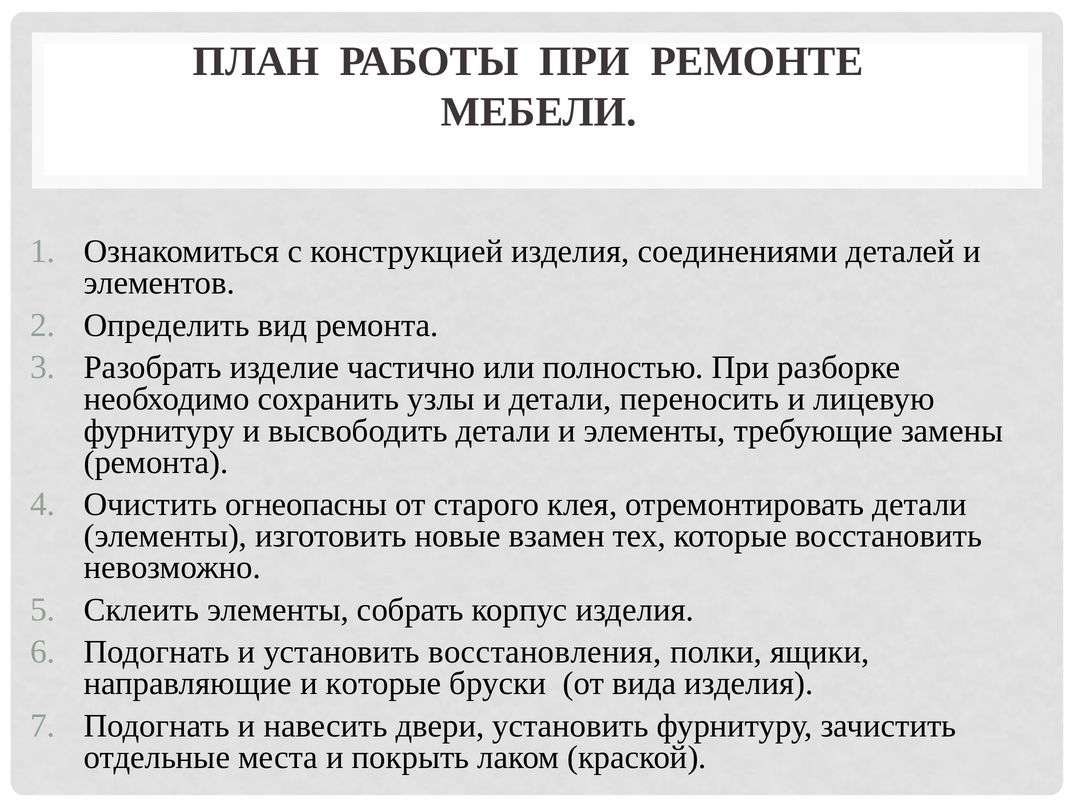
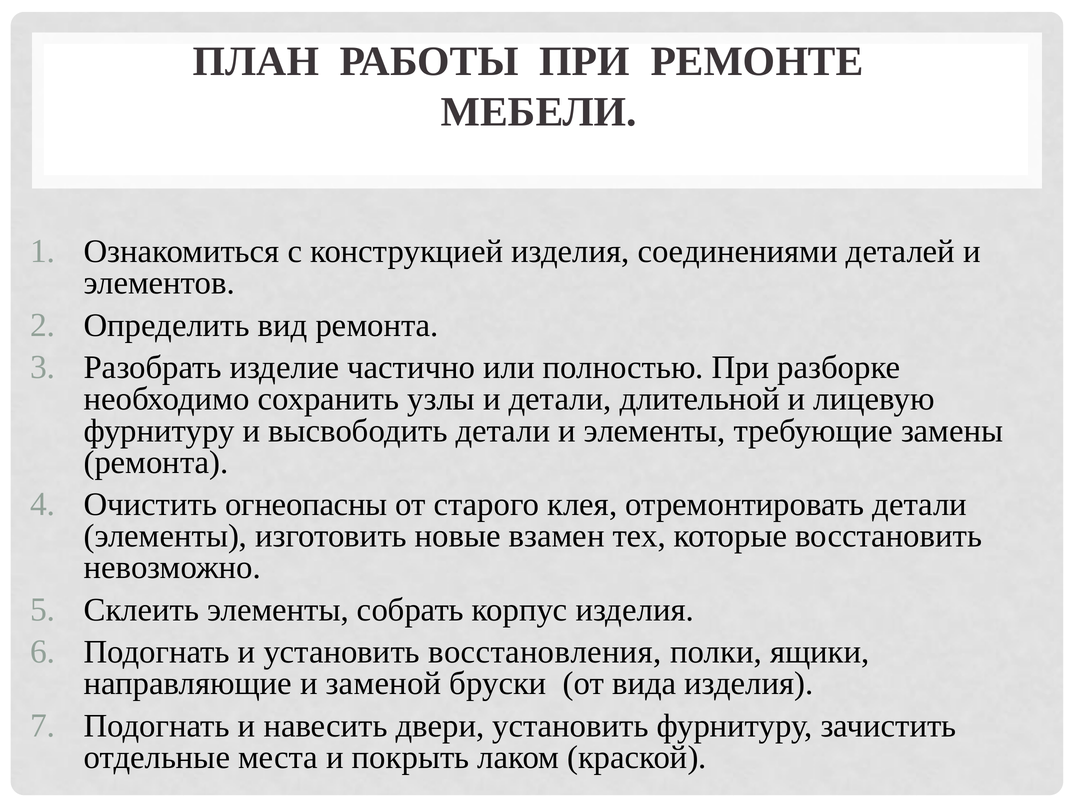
переносить: переносить -> длительной (700, 399)
и которые: которые -> заменой (383, 683)
